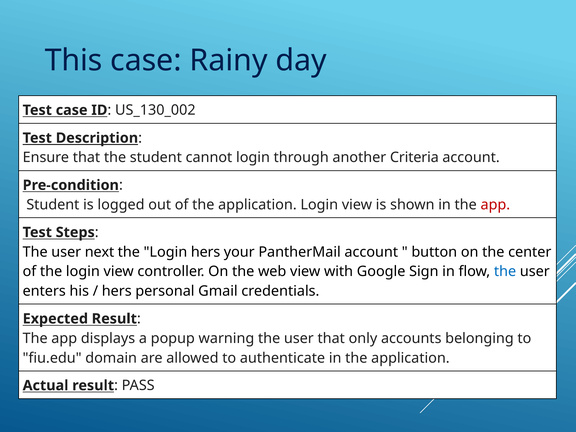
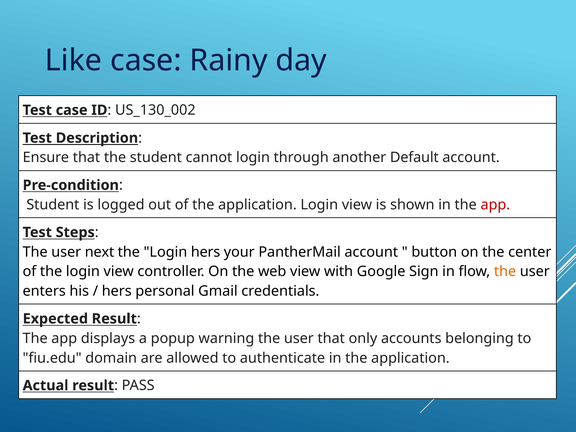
This: This -> Like (73, 60)
Criteria: Criteria -> Default (414, 158)
the colour: blue -> orange (505, 272)
